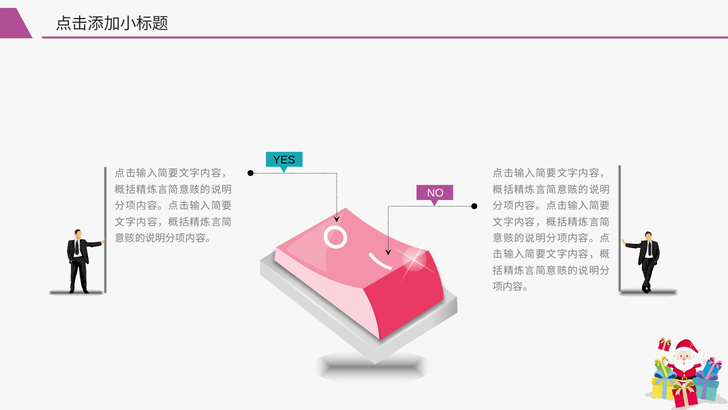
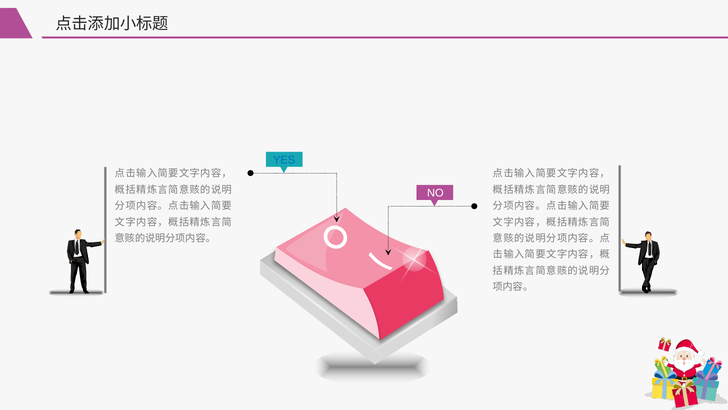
YES colour: black -> blue (284, 160)
